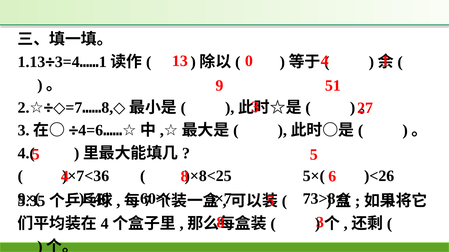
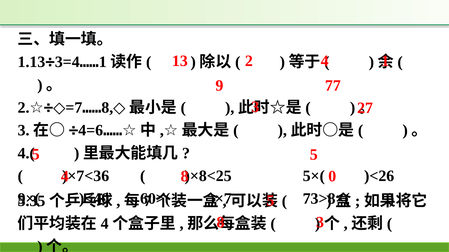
0: 0 -> 2 (249, 61)
51: 51 -> 77 (333, 86)
6: 6 -> 0 (332, 177)
